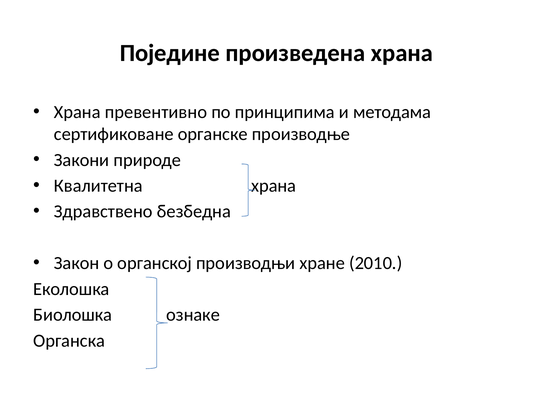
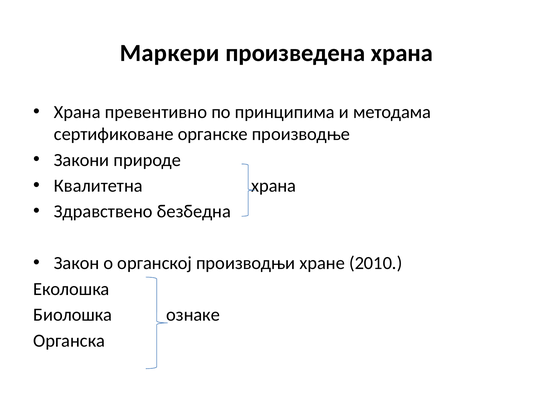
Поједине: Поједине -> Маркери (170, 53)
